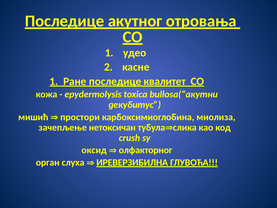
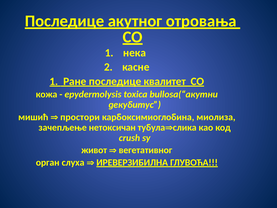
удео: удео -> нека (135, 53)
оксид: оксид -> живот (94, 150)
олфакторног: олфакторног -> вегетативног (145, 150)
